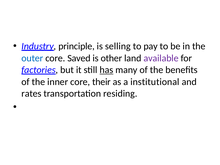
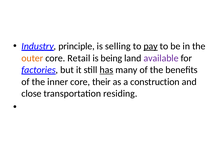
pay underline: none -> present (151, 46)
outer colour: blue -> orange (32, 58)
Saved: Saved -> Retail (79, 58)
other: other -> being (111, 58)
institutional: institutional -> construction (155, 82)
rates: rates -> close (31, 94)
